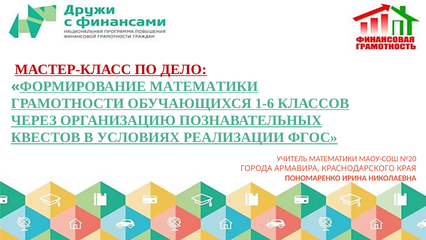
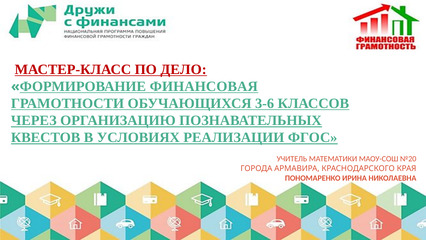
ФОРМИРОВАНИЕ МАТЕМАТИКИ: МАТЕМАТИКИ -> ФИНАНСОВАЯ (204, 86)
1-6: 1-6 -> 3-6 (265, 103)
